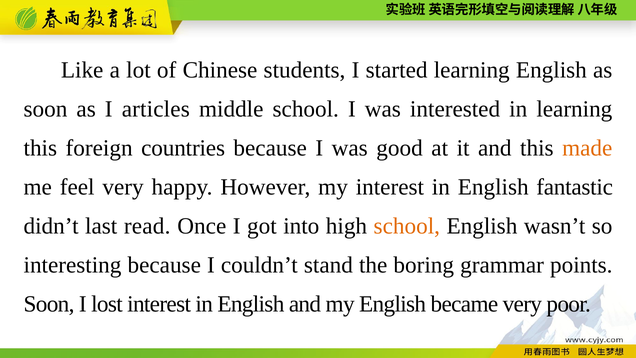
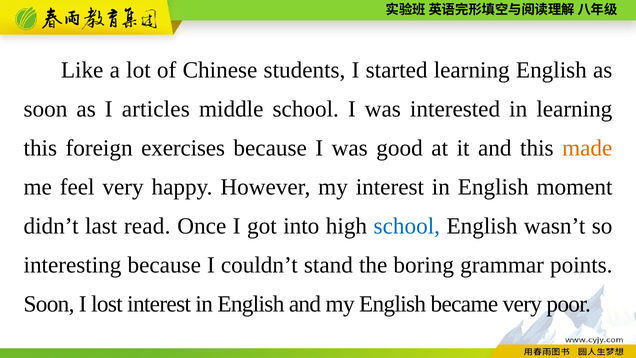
countries: countries -> exercises (183, 148)
fantastic: fantastic -> moment (574, 187)
school colour: orange -> blue (407, 226)
